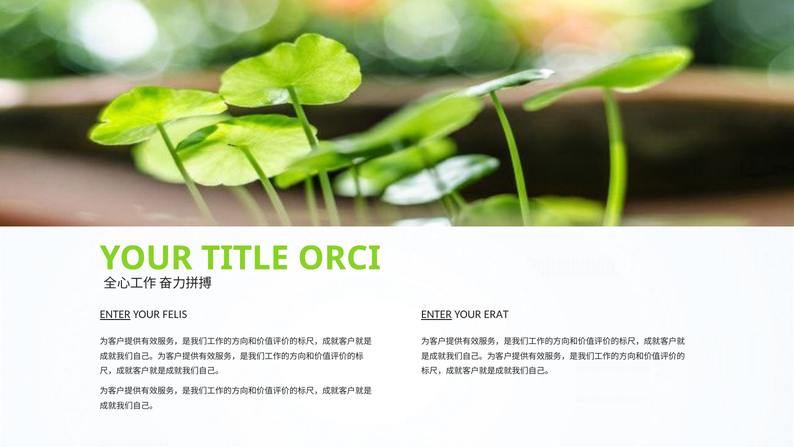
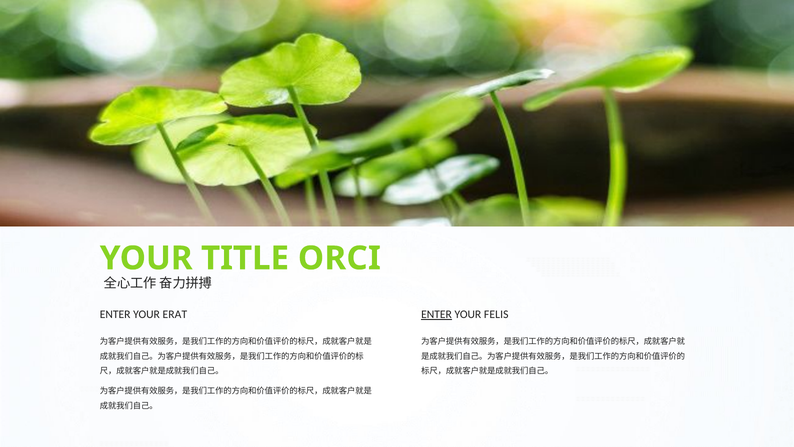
ENTER underline: present -> none (115, 314)
FELIS: FELIS -> ERAT (175, 314)
ERAT: ERAT -> FELIS (496, 314)
